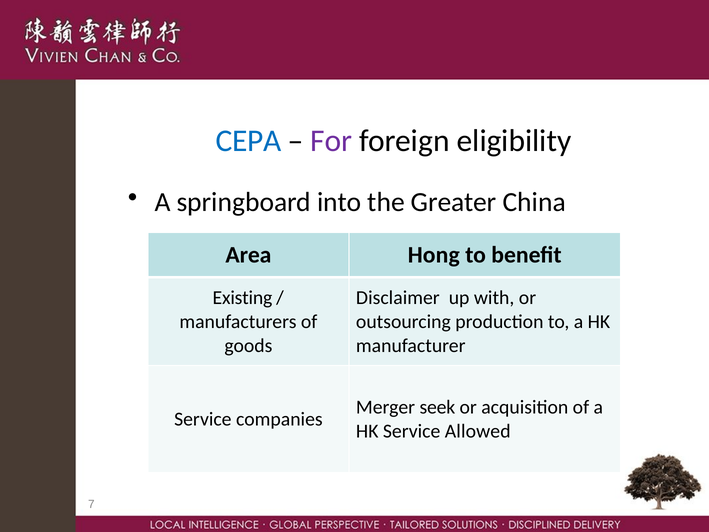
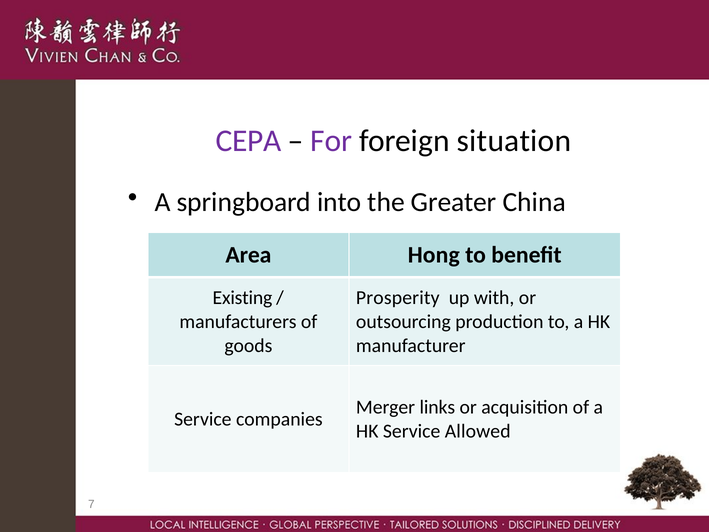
CEPA colour: blue -> purple (248, 141)
eligibility: eligibility -> situation (514, 141)
Disclaimer: Disclaimer -> Prosperity (398, 297)
seek: seek -> links (437, 407)
